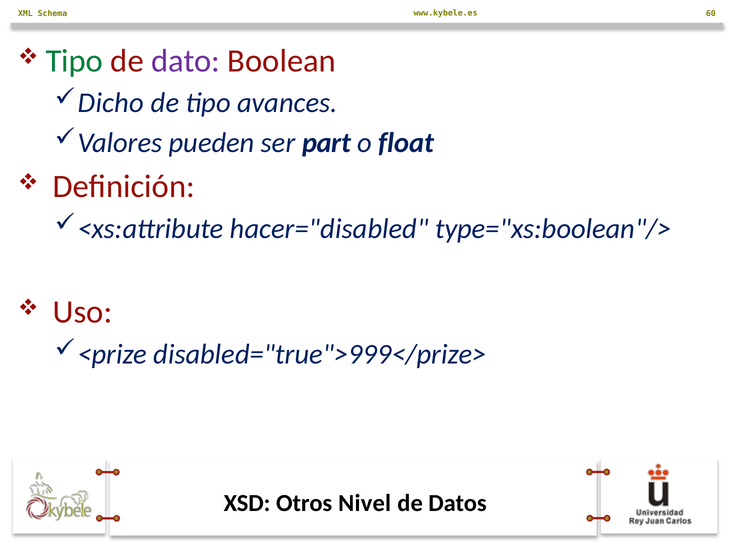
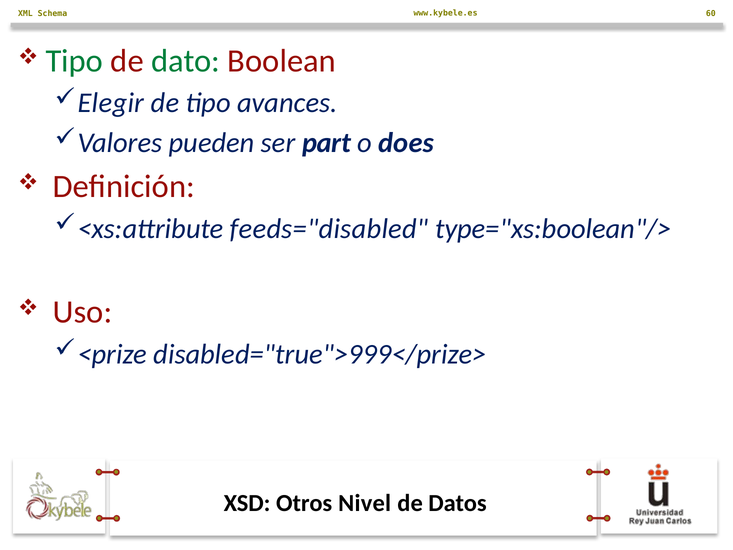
dato colour: purple -> green (186, 61)
Dicho: Dicho -> Elegir (111, 103)
float: float -> does (406, 143)
hacer="disabled: hacer="disabled -> feeds="disabled (329, 228)
